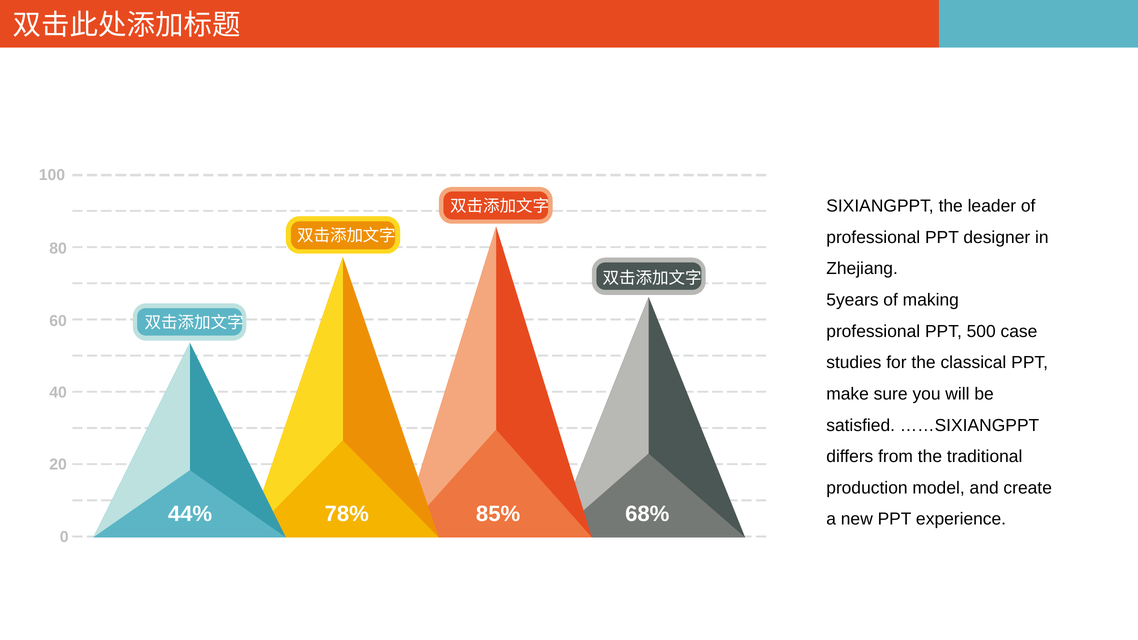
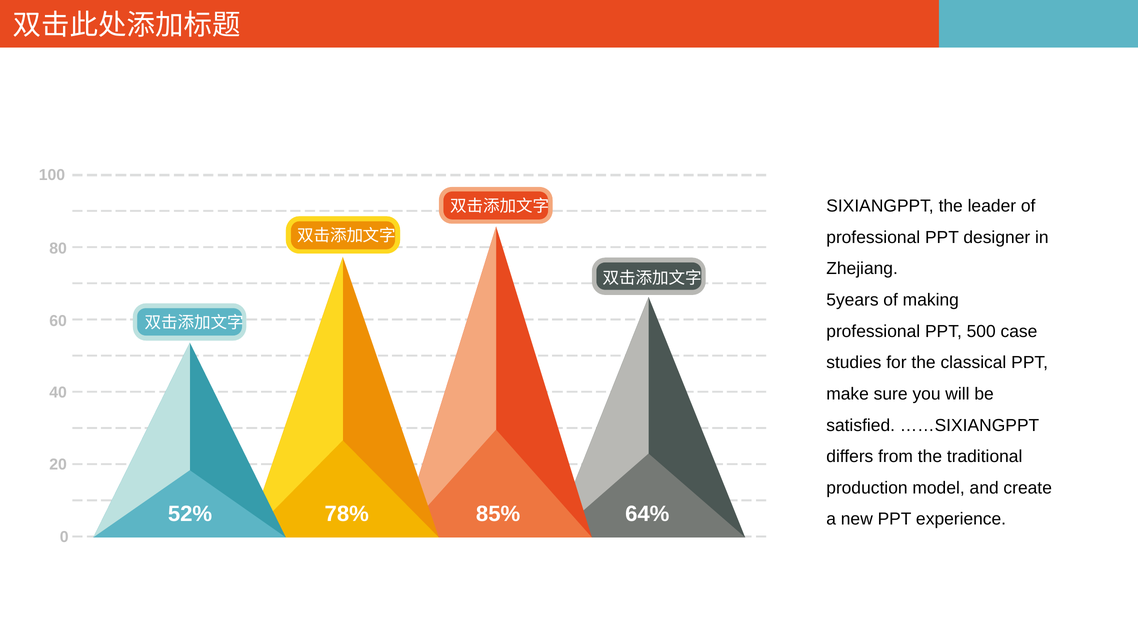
44%: 44% -> 52% (190, 514)
68%: 68% -> 64% (647, 514)
